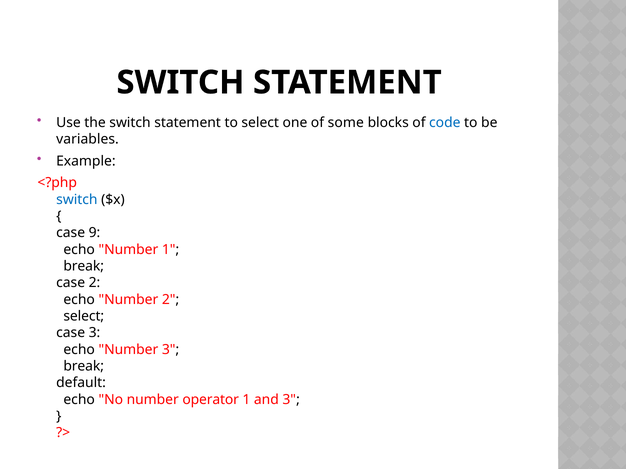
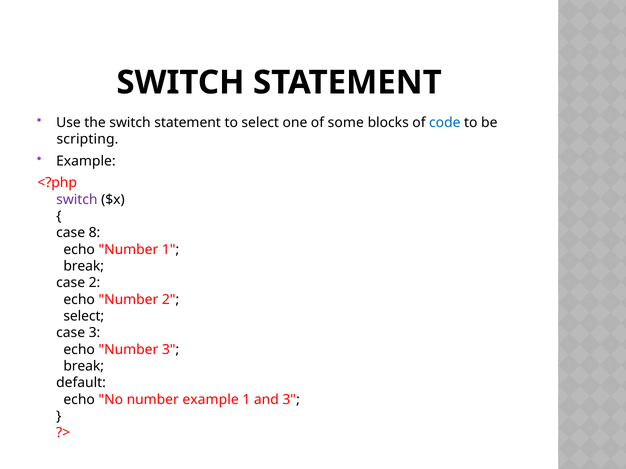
variables: variables -> scripting (87, 139)
switch colour: blue -> purple (77, 200)
9: 9 -> 8 (94, 233)
number operator: operator -> example (211, 400)
